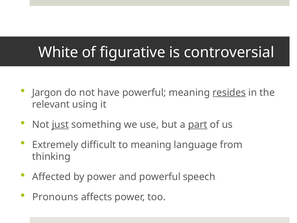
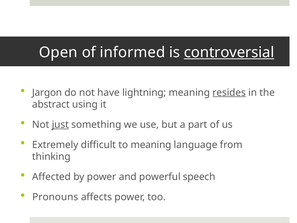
White: White -> Open (58, 52)
figurative: figurative -> informed (132, 52)
controversial underline: none -> present (229, 52)
have powerful: powerful -> lightning (144, 92)
relevant: relevant -> abstract (51, 104)
part underline: present -> none (198, 124)
